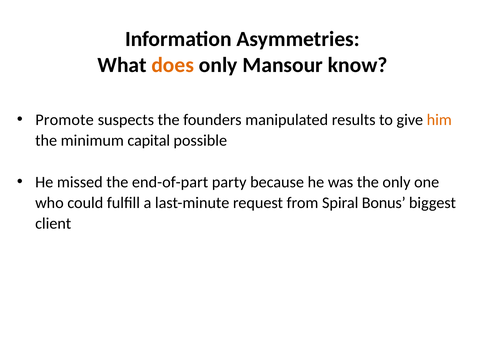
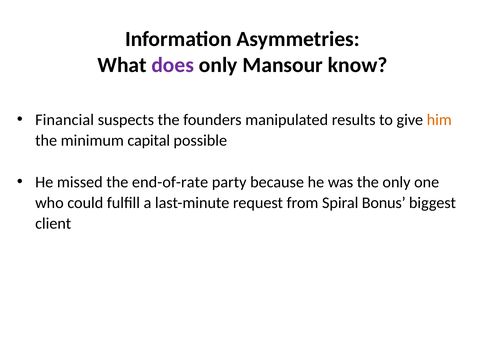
does colour: orange -> purple (173, 65)
Promote: Promote -> Financial (65, 120)
end-of-part: end-of-part -> end-of-rate (170, 182)
